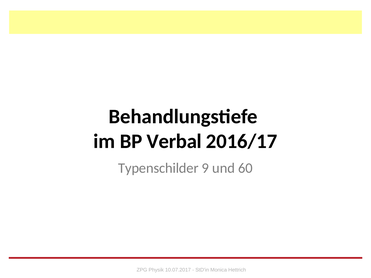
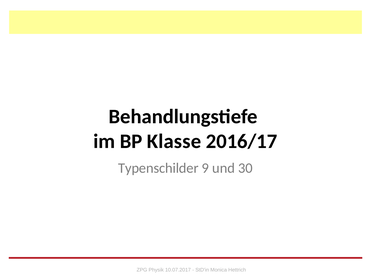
Verbal: Verbal -> Klasse (174, 142)
60: 60 -> 30 (245, 168)
